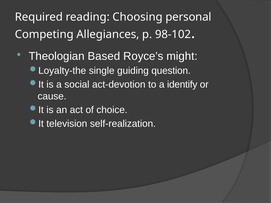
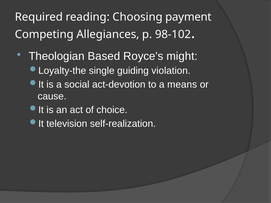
personal: personal -> payment (189, 17)
question: question -> violation (171, 71)
identify: identify -> means (182, 85)
